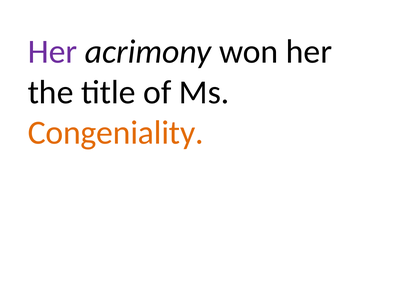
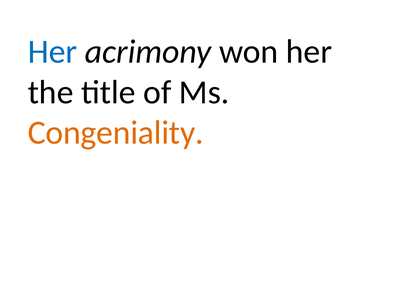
Her colour: purple -> blue (52, 52)
